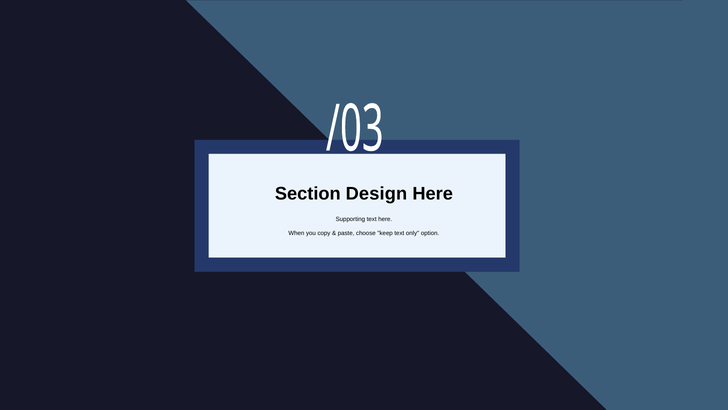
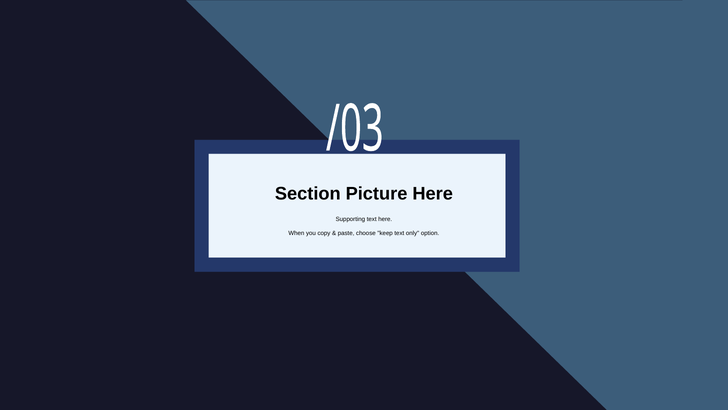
Design: Design -> Picture (377, 193)
